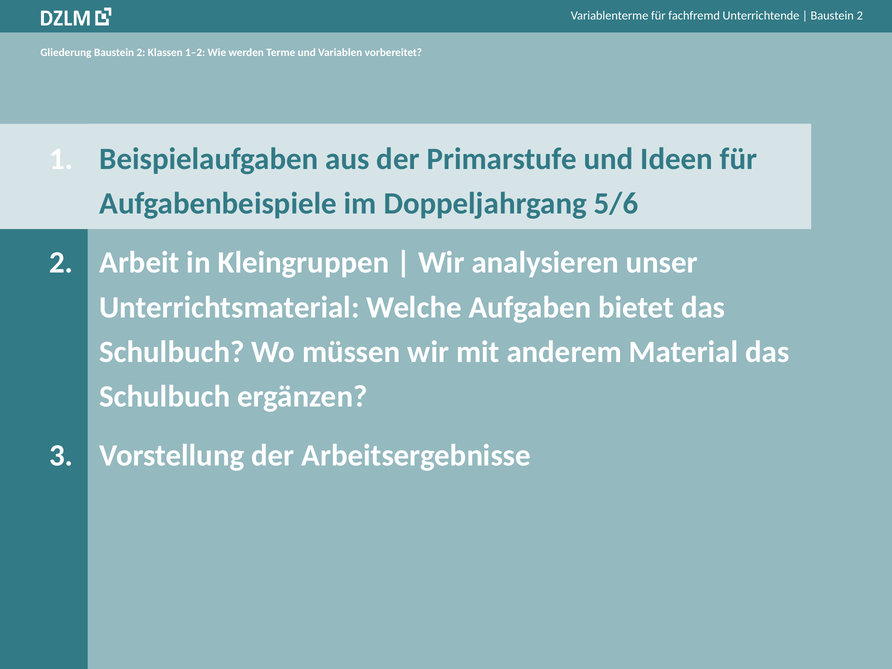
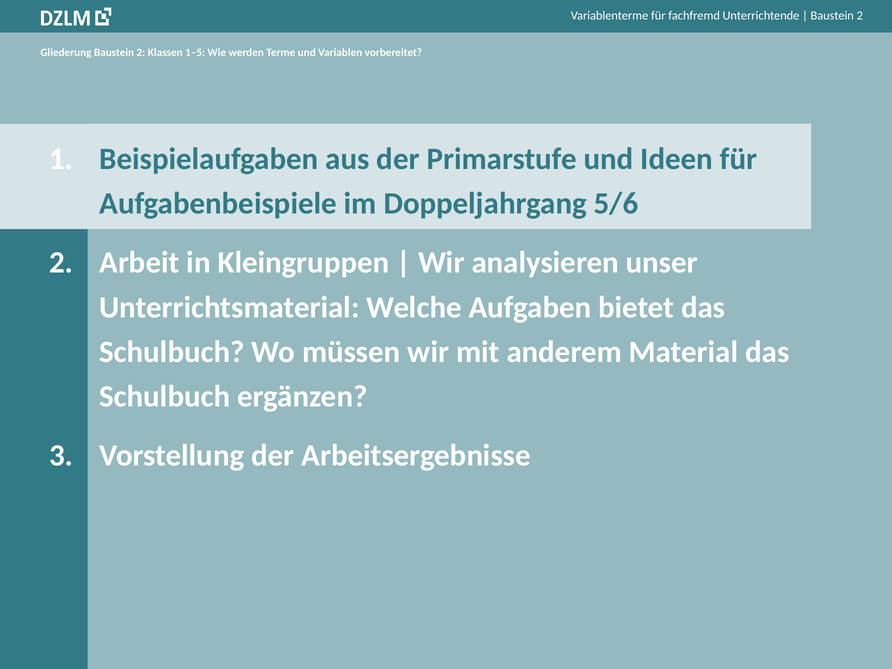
1–2: 1–2 -> 1–5 (195, 53)
